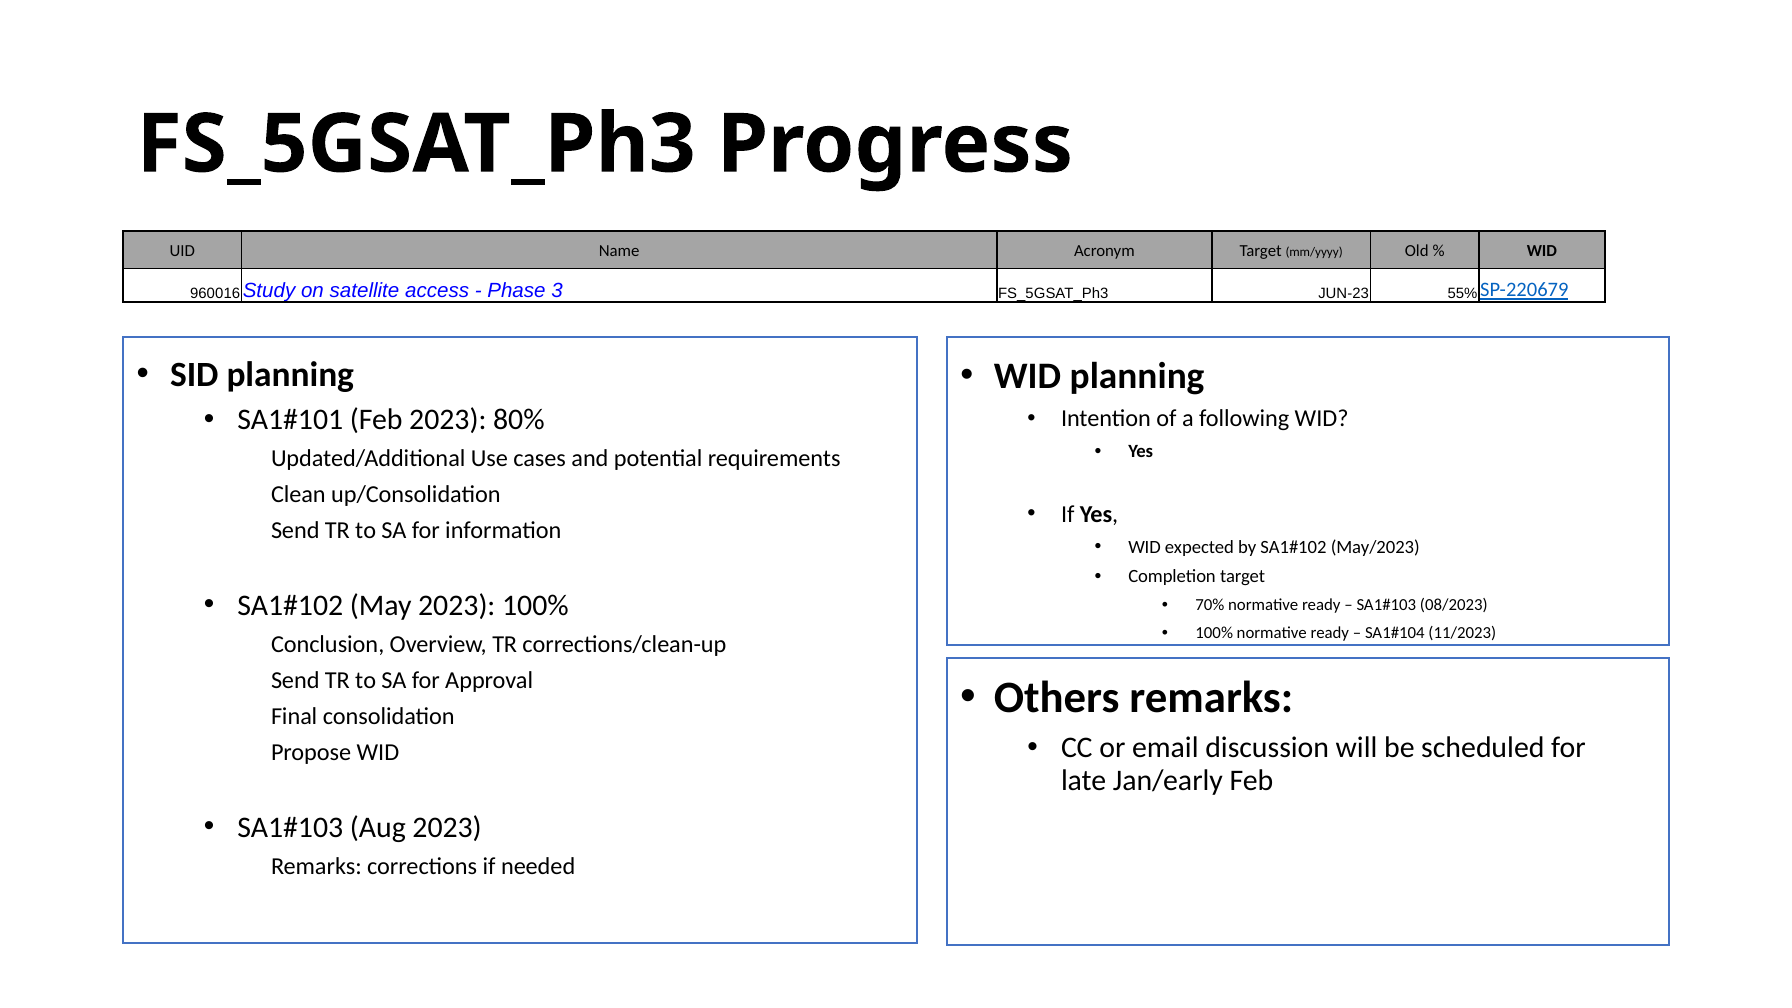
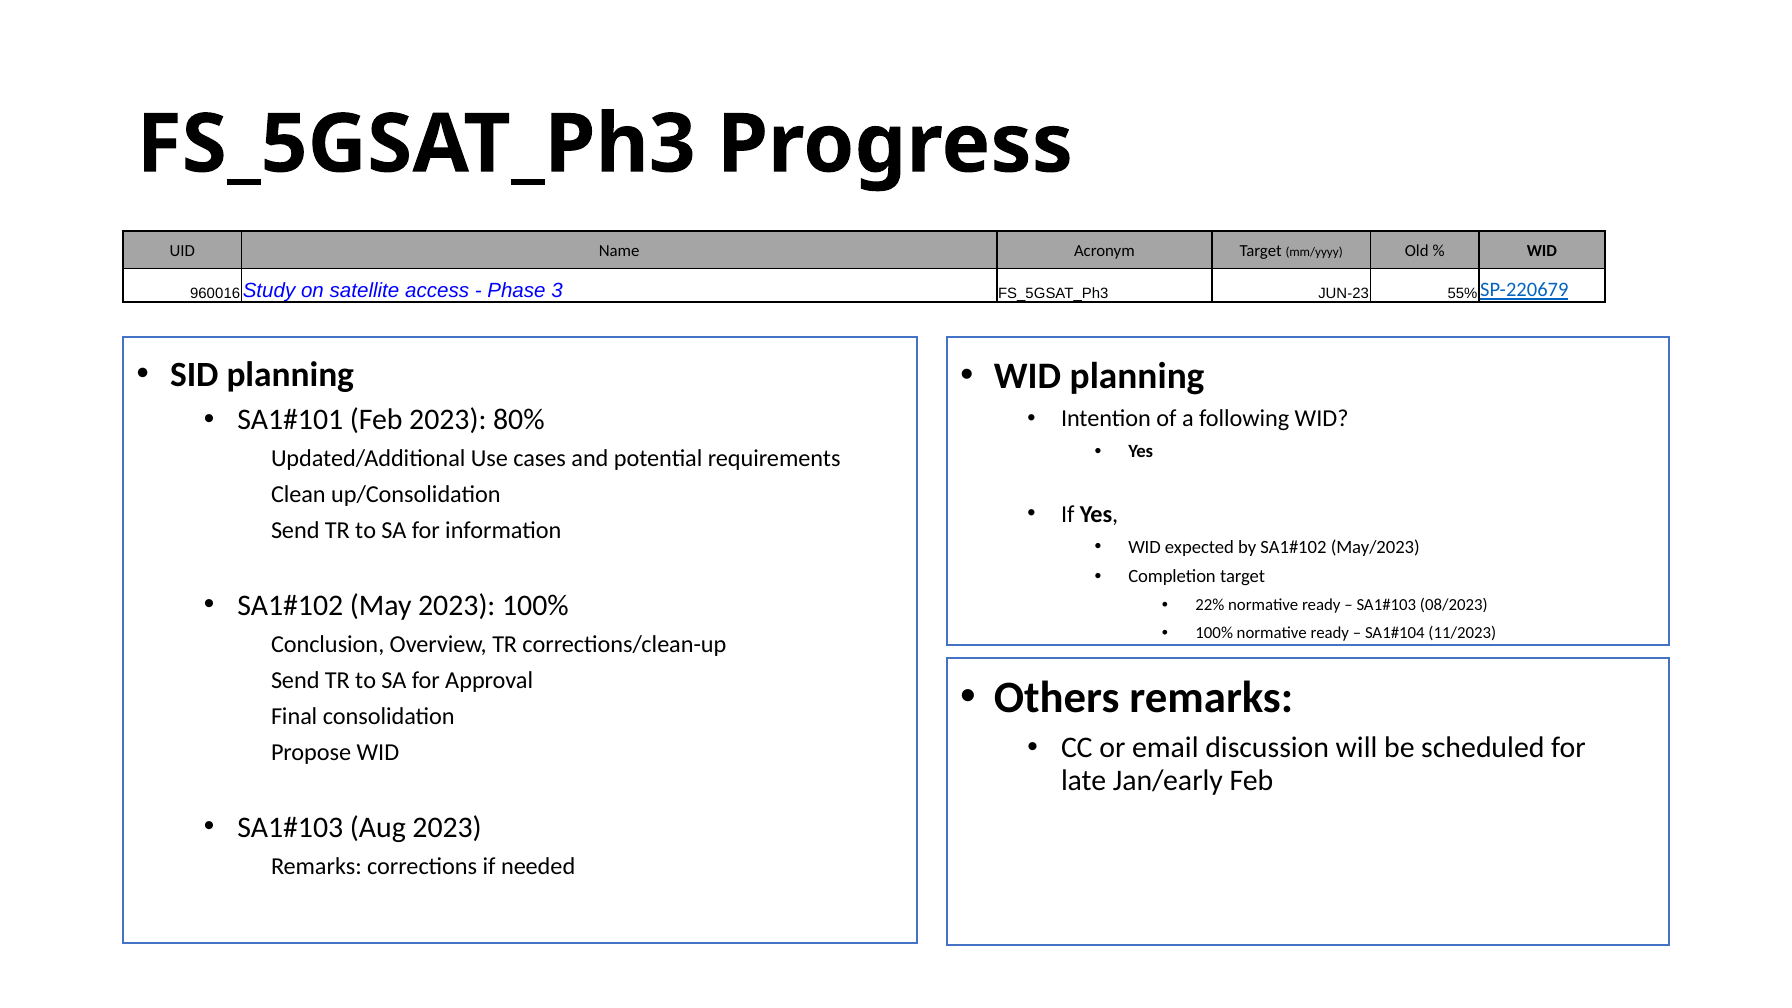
70%: 70% -> 22% (1210, 605)
